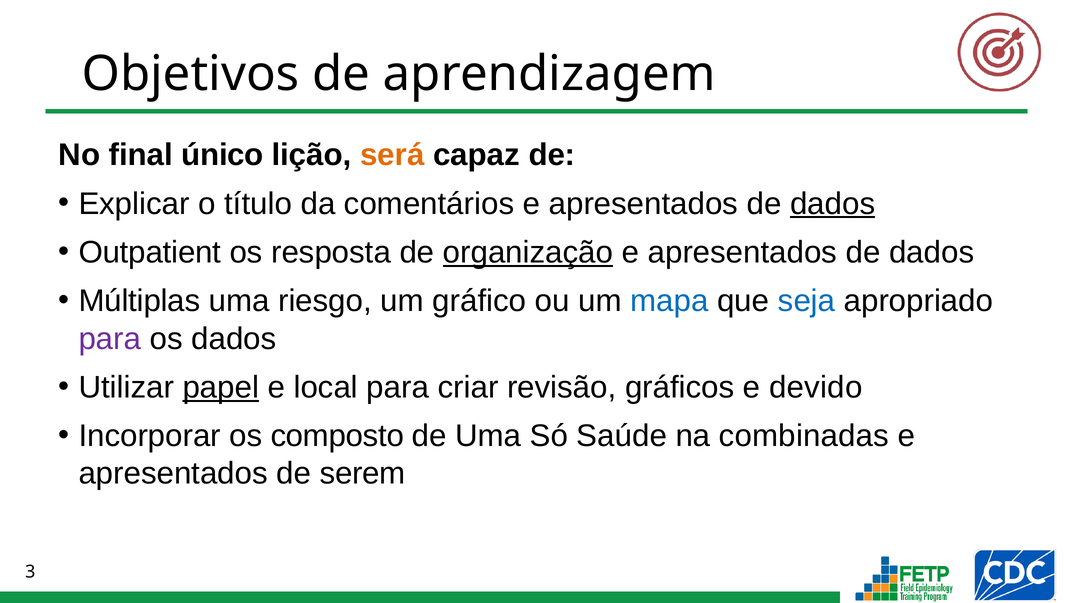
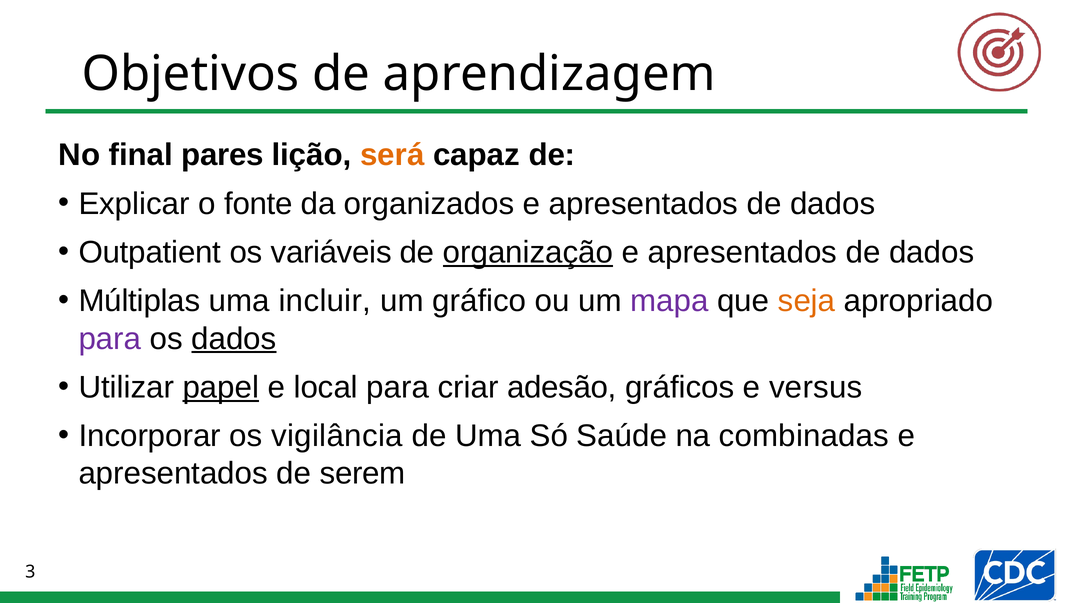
único: único -> pares (222, 155)
título: título -> fonte (258, 204)
comentários: comentários -> organizados (429, 204)
dados underline: present -> none (833, 204)
resposta: resposta -> variáveis (331, 253)
riesgo: riesgo -> incluir (325, 301)
mapa colour: blue -> purple (669, 301)
seja colour: blue -> orange (807, 301)
dados underline: none -> present (234, 339)
revisão: revisão -> adesão (562, 388)
devido: devido -> versus (816, 388)
composto: composto -> vigilância (337, 437)
